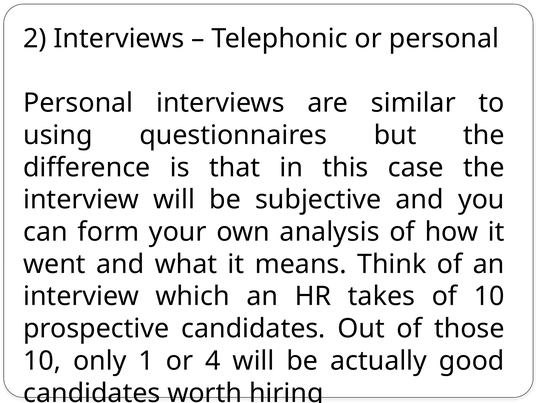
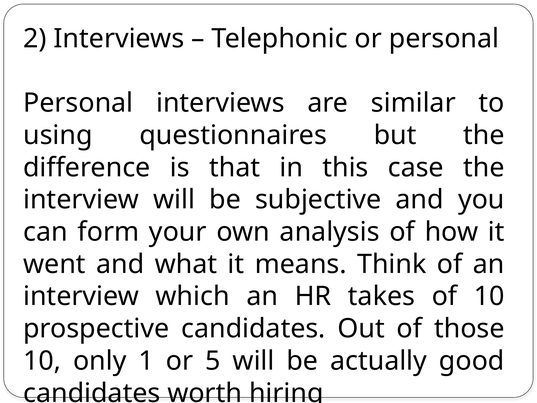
4: 4 -> 5 (213, 361)
